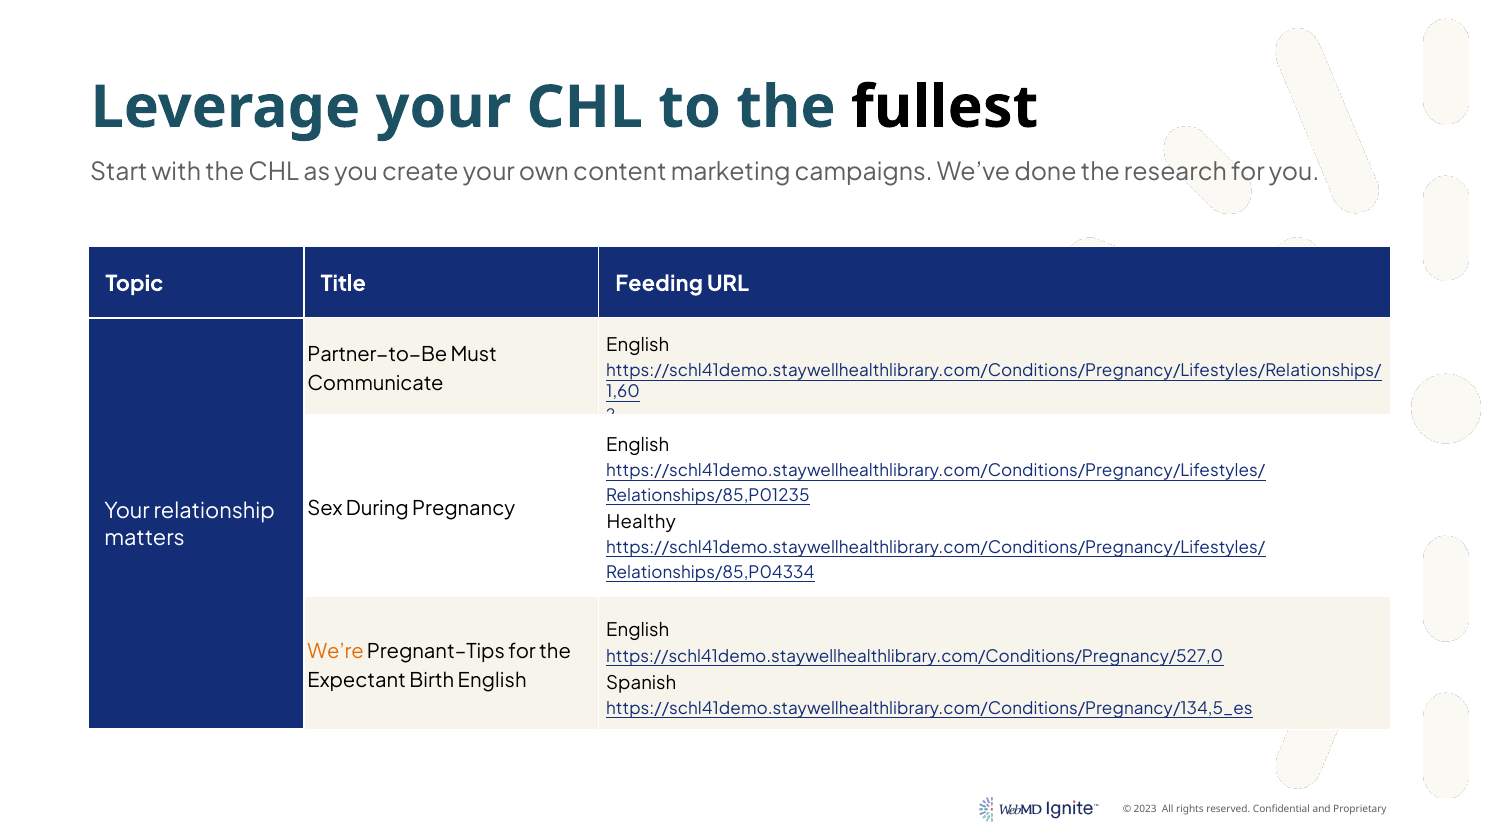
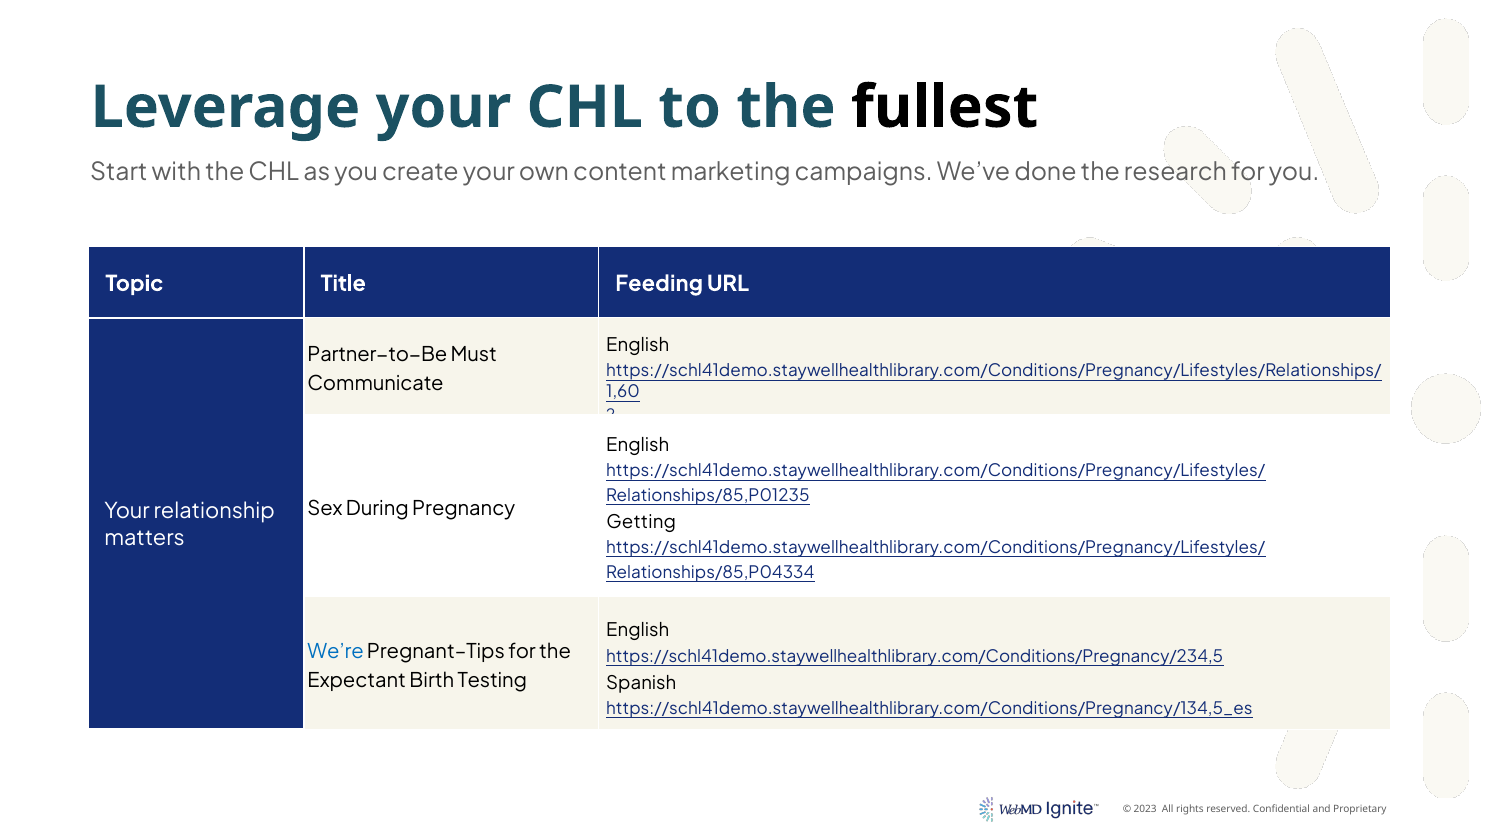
Healthy: Healthy -> Getting (641, 522)
We’re colour: orange -> blue (336, 652)
https://schl41demo.staywellhealthlibrary.com/Conditions/Pregnancy/527,0: https://schl41demo.staywellhealthlibrary.com/Conditions/Pregnancy/527,0 -> https://schl41demo.staywellhealthlibrary.com/Conditions/Pregnancy/234,5 (915, 657)
Birth English: English -> Testing (492, 681)
